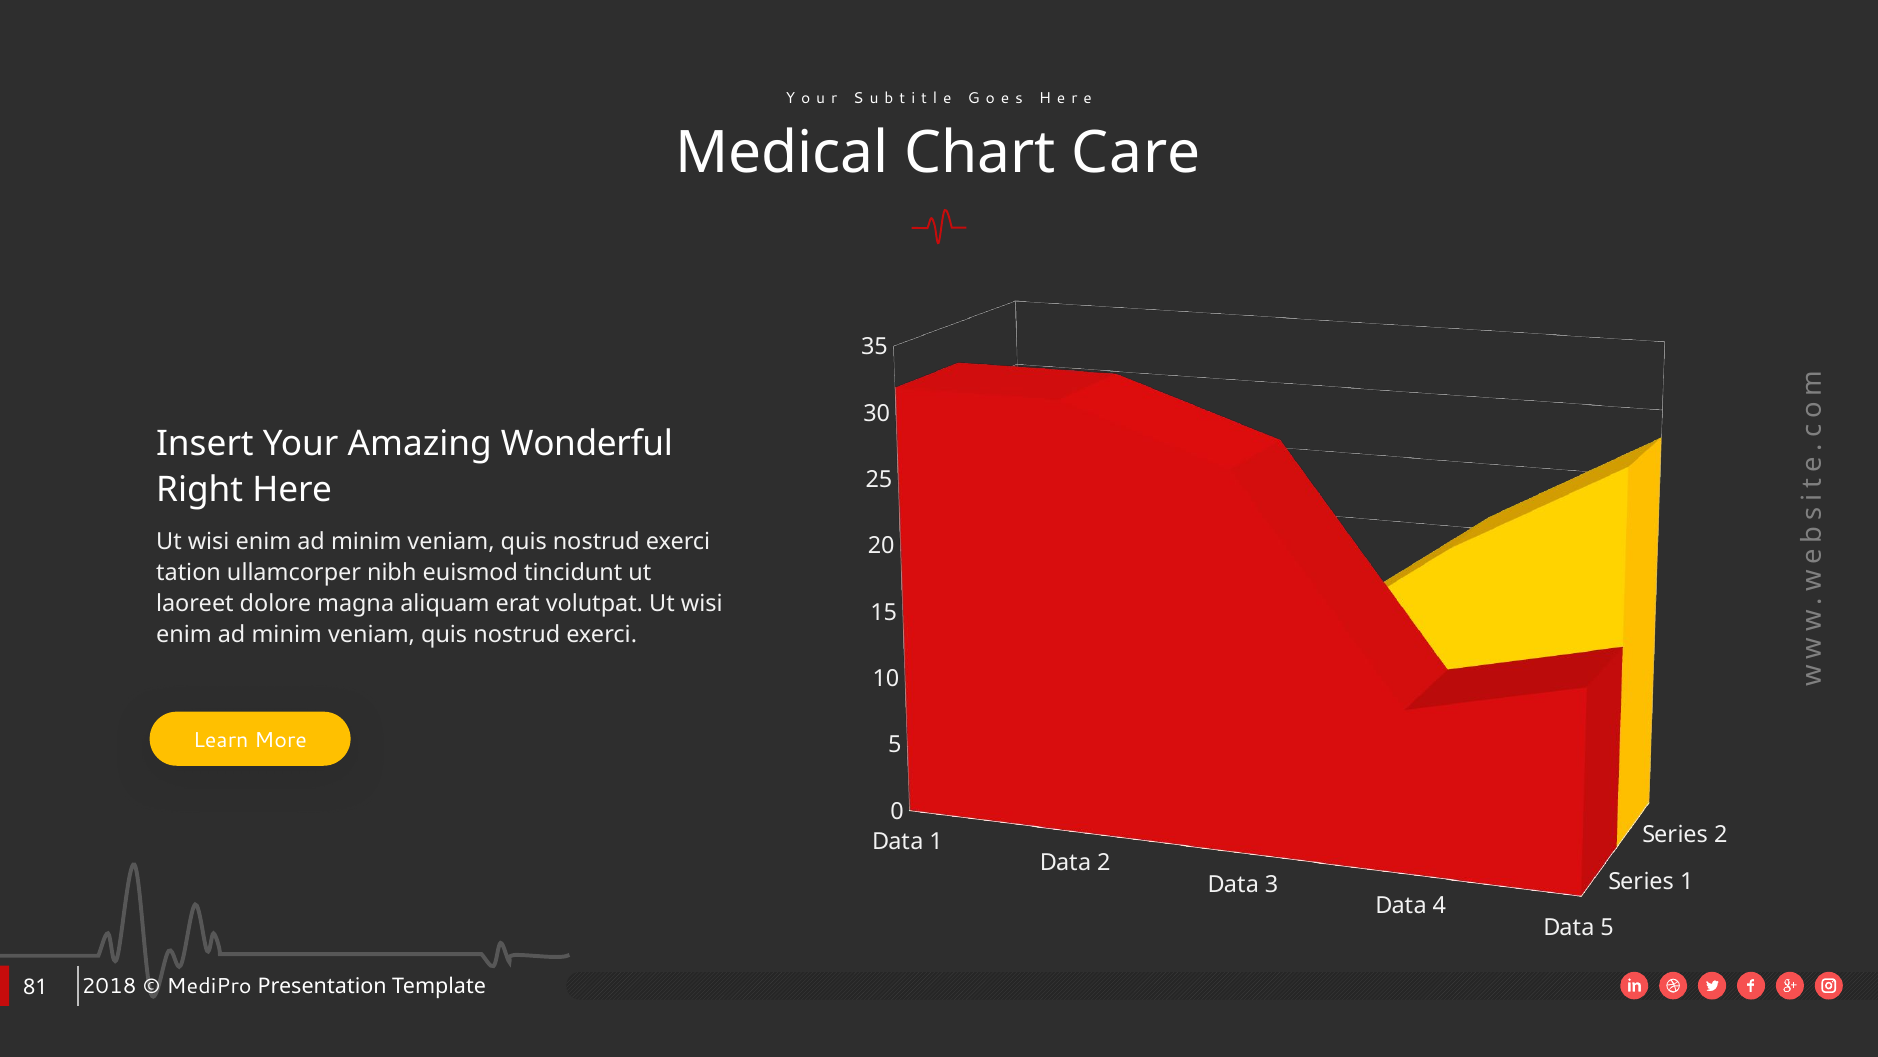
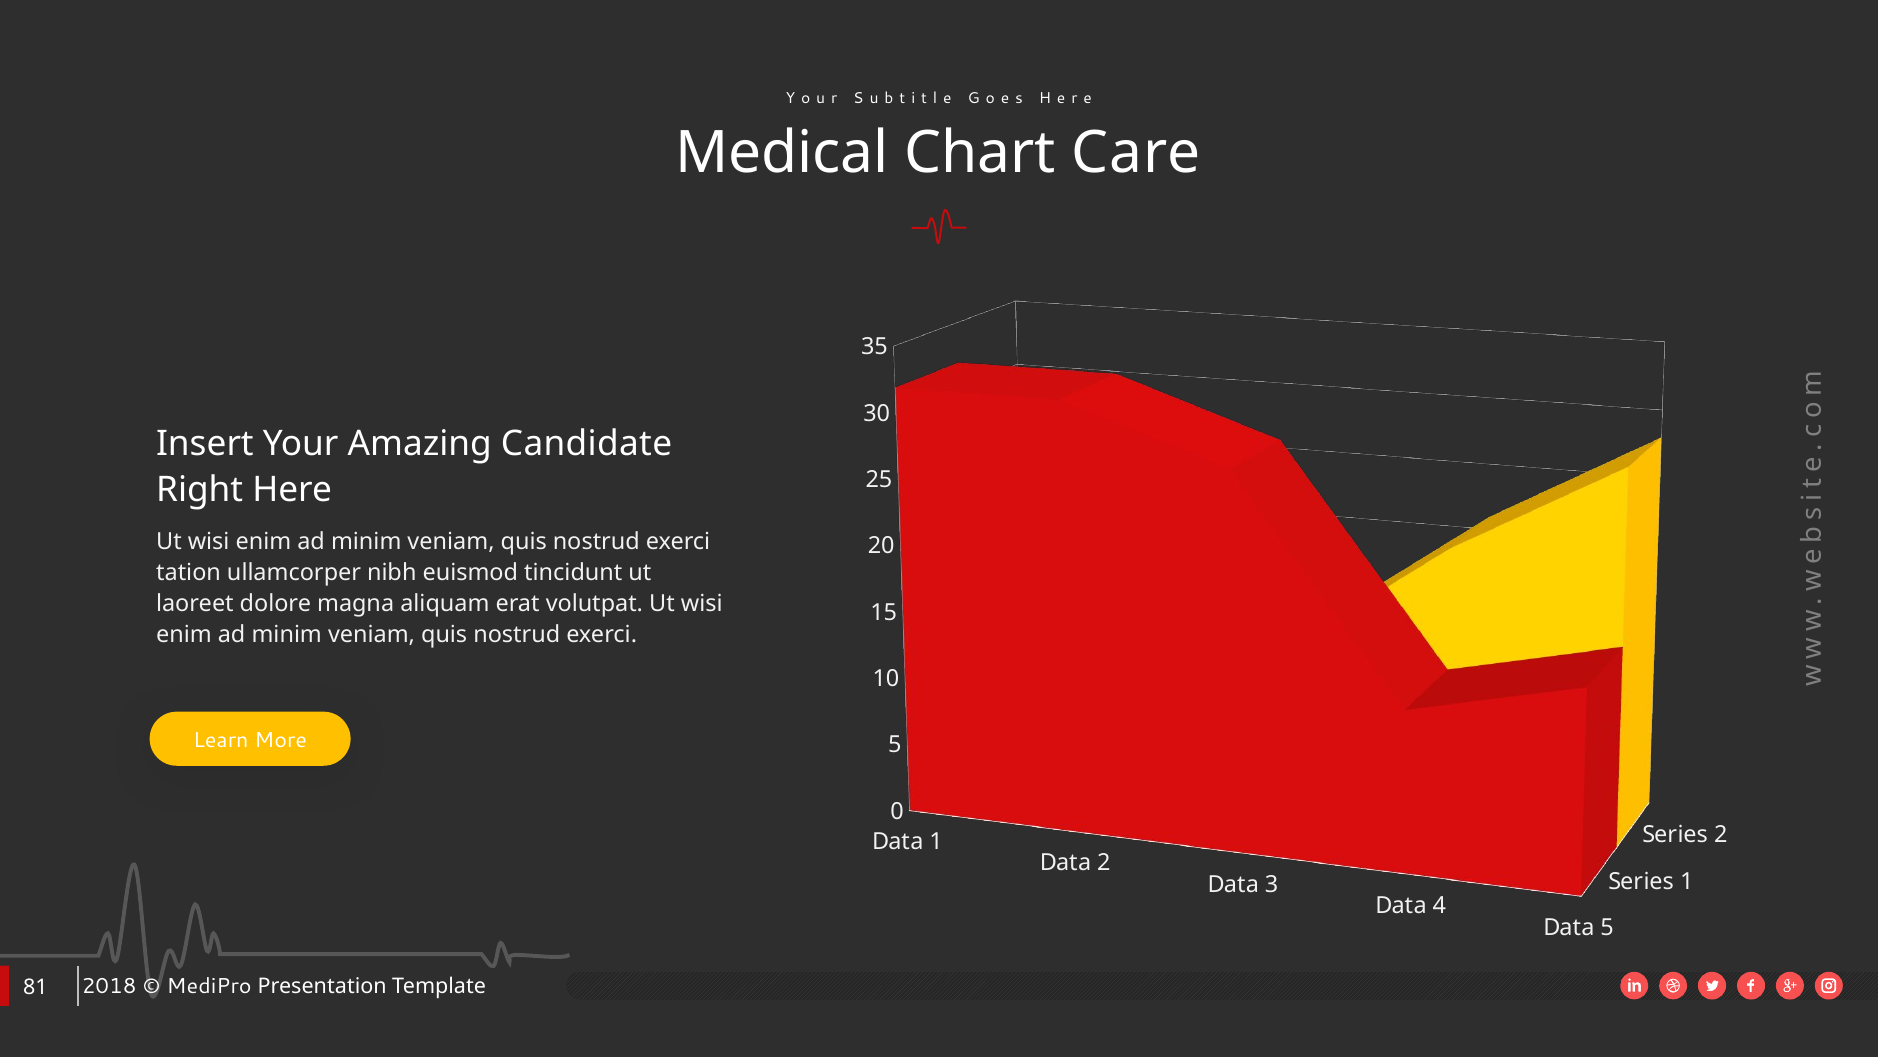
Wonderful: Wonderful -> Candidate (587, 443)
